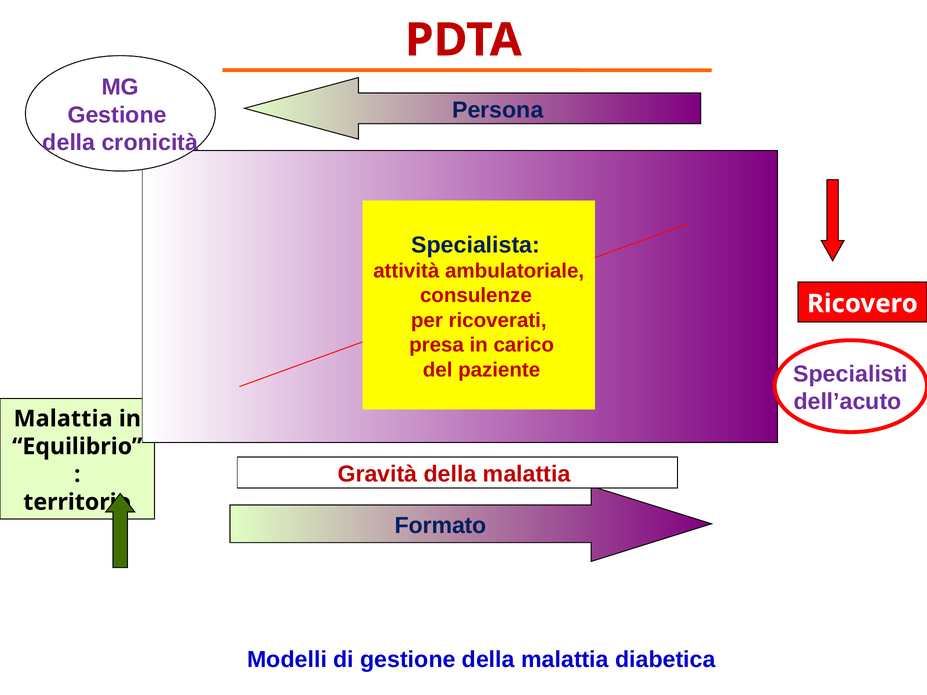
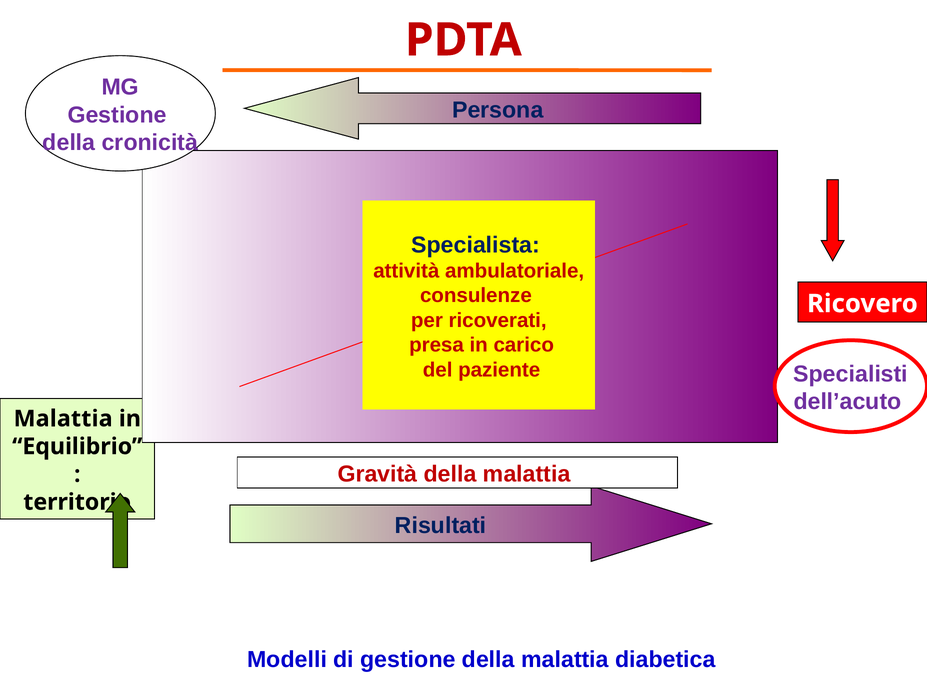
Formato: Formato -> Risultati (441, 526)
